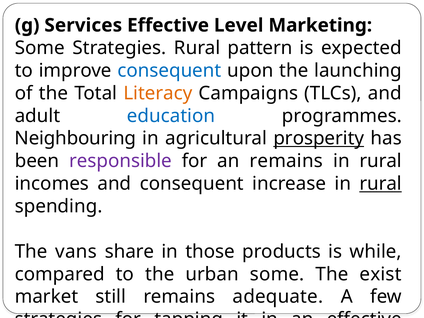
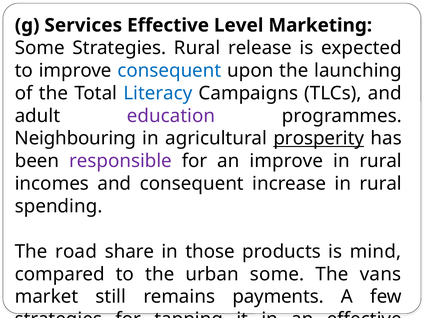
pattern: pattern -> release (260, 48)
Literacy colour: orange -> blue (158, 93)
education colour: blue -> purple (171, 116)
an remains: remains -> improve (286, 161)
rural underline: present -> none (381, 184)
vans: vans -> road (76, 252)
while: while -> mind (376, 252)
exist: exist -> vans (381, 274)
adequate: adequate -> payments (278, 297)
